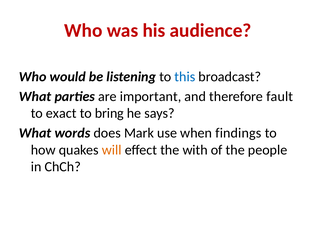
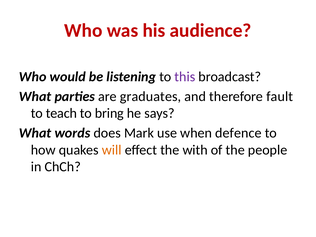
this colour: blue -> purple (185, 77)
important: important -> graduates (151, 96)
exact: exact -> teach (61, 113)
findings: findings -> defence (238, 133)
